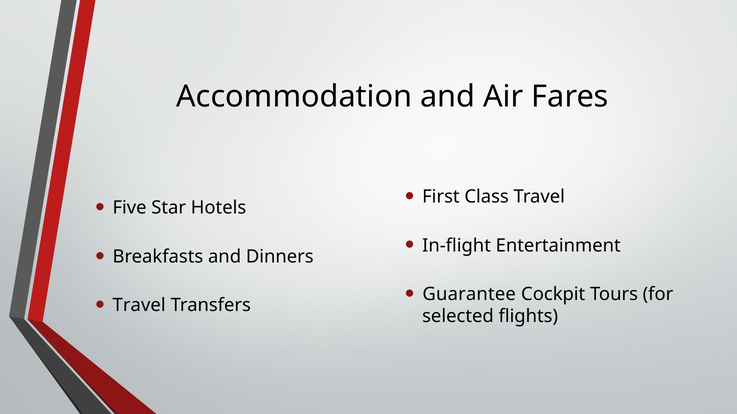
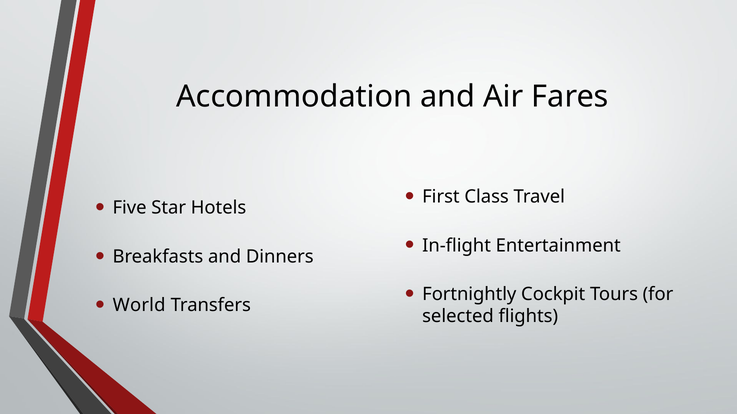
Guarantee: Guarantee -> Fortnightly (469, 295)
Travel: Travel -> World (139, 306)
